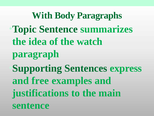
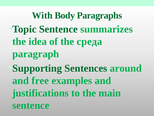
watch: watch -> среда (89, 41)
express: express -> around (126, 68)
